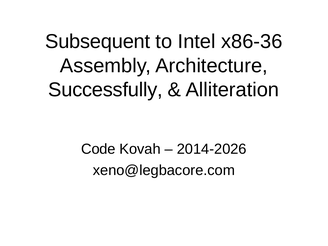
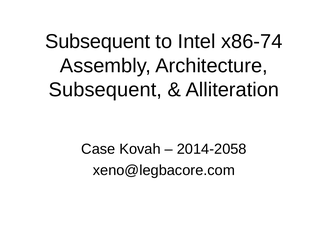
x86-36: x86-36 -> x86-74 (252, 42)
Successfully: Successfully -> Subsequent (105, 90)
Code: Code -> Case (98, 149)
2014-2026: 2014-2026 -> 2014-2058 (212, 149)
